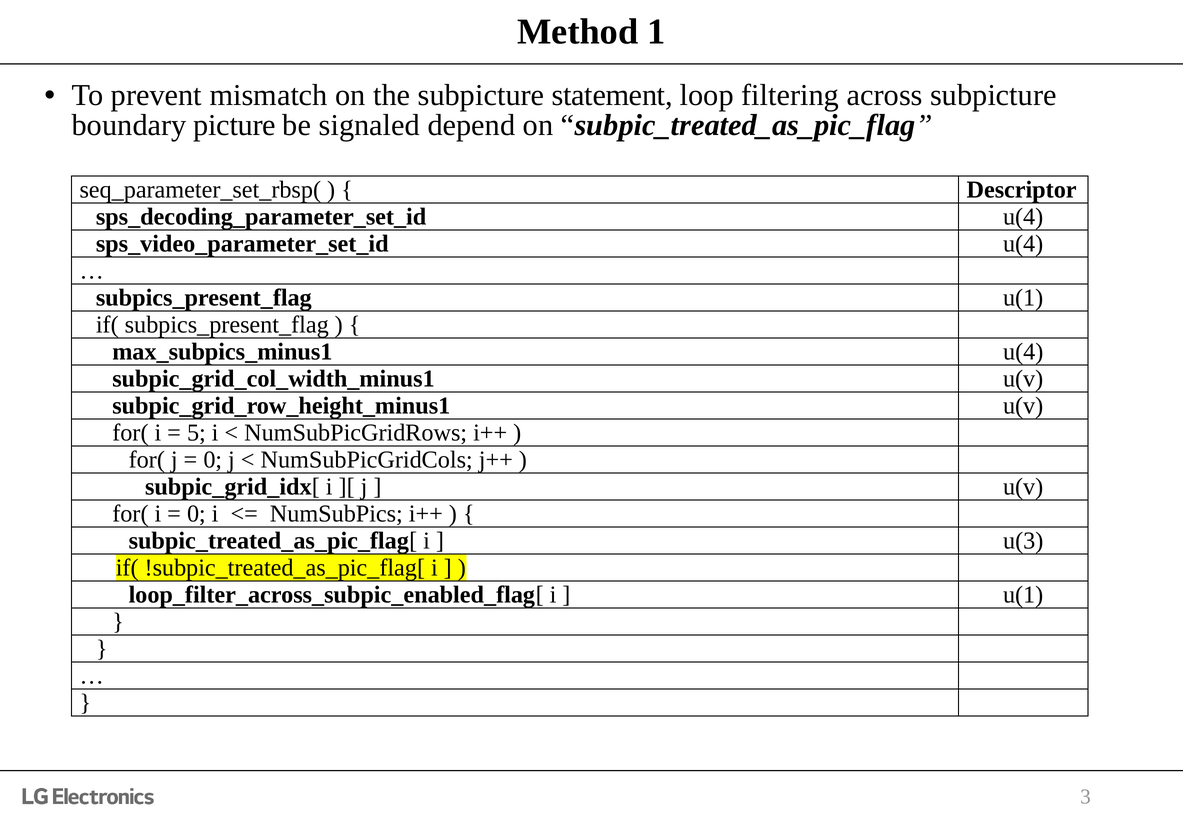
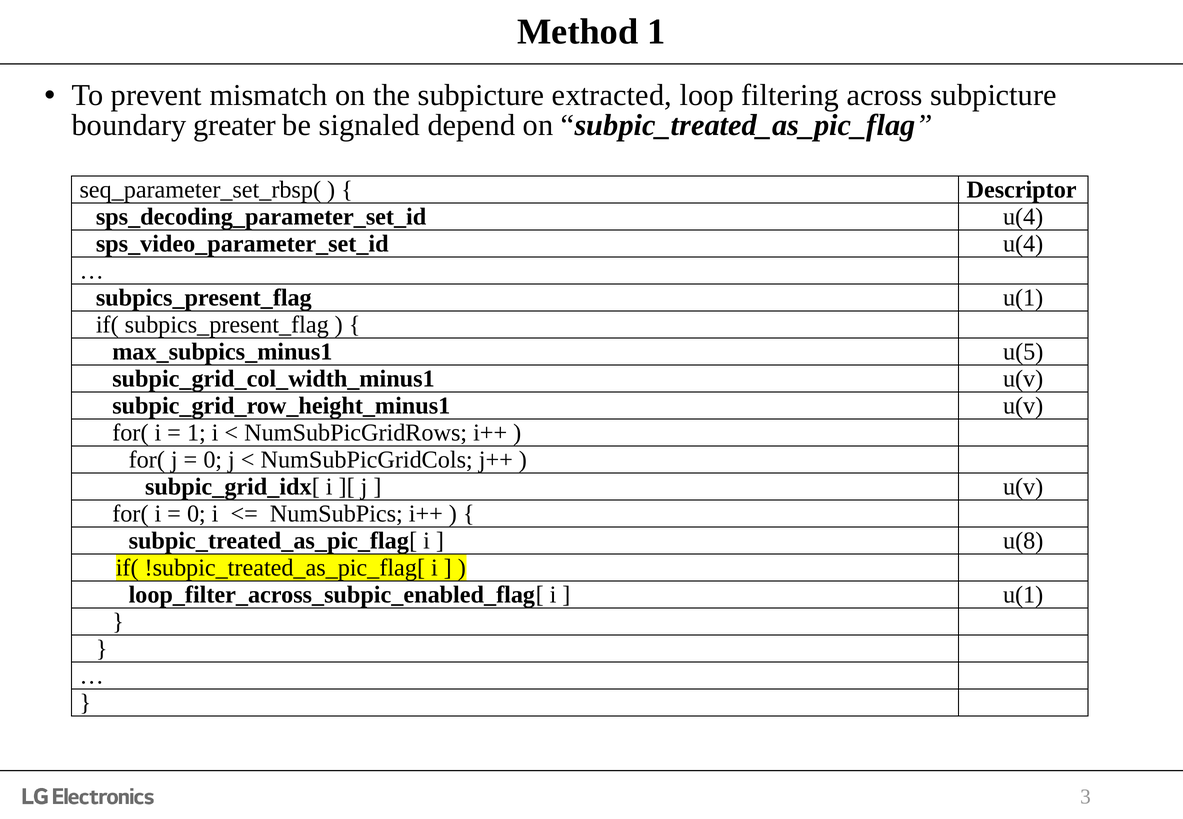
statement: statement -> extracted (612, 95)
picture: picture -> greater (235, 125)
u(4: u(4 -> u(5 (1023, 352)
5: 5 -> 1 (196, 433)
u(3: u(3 -> u(8 (1023, 541)
